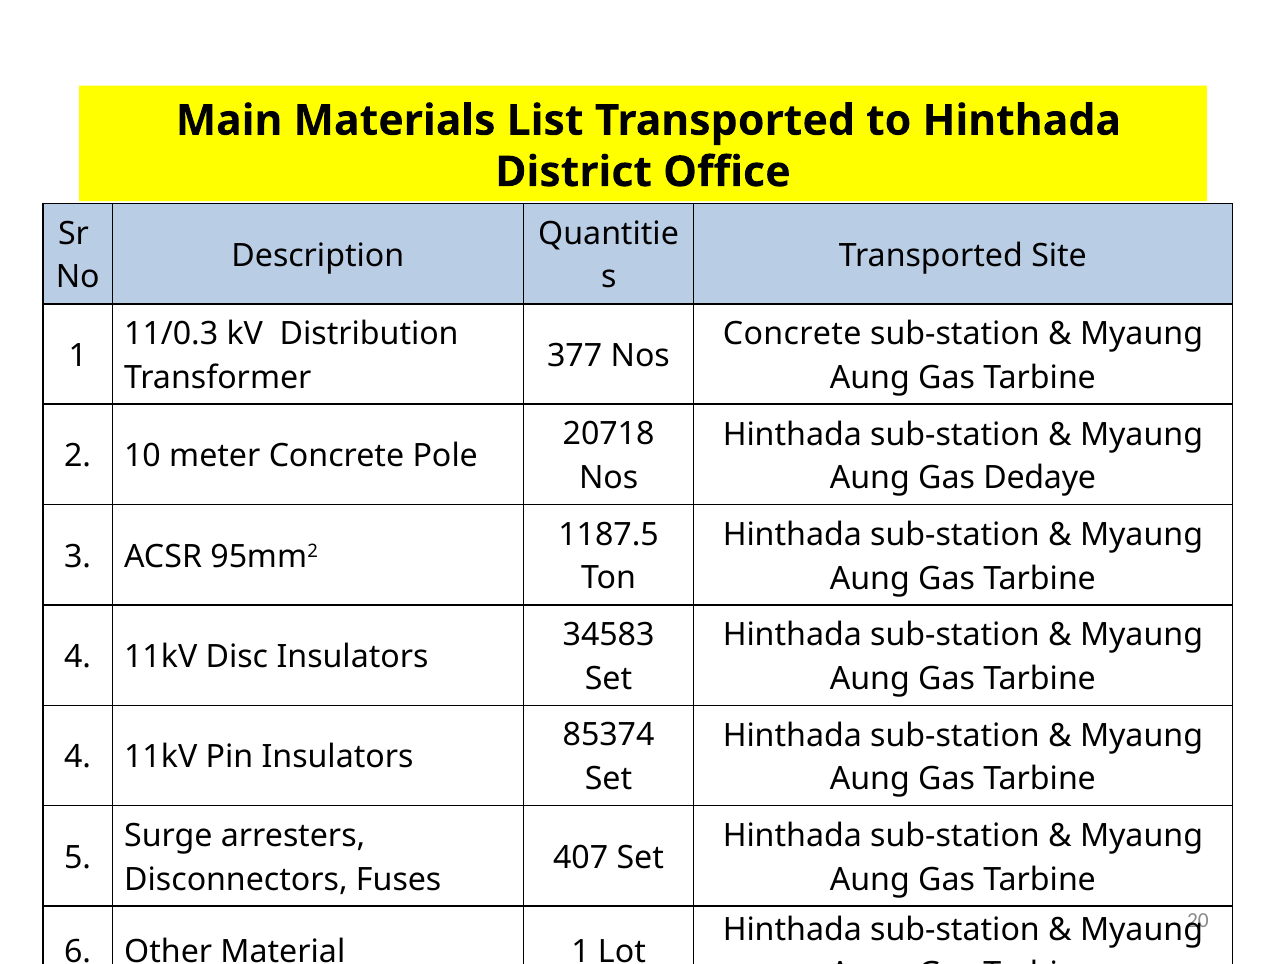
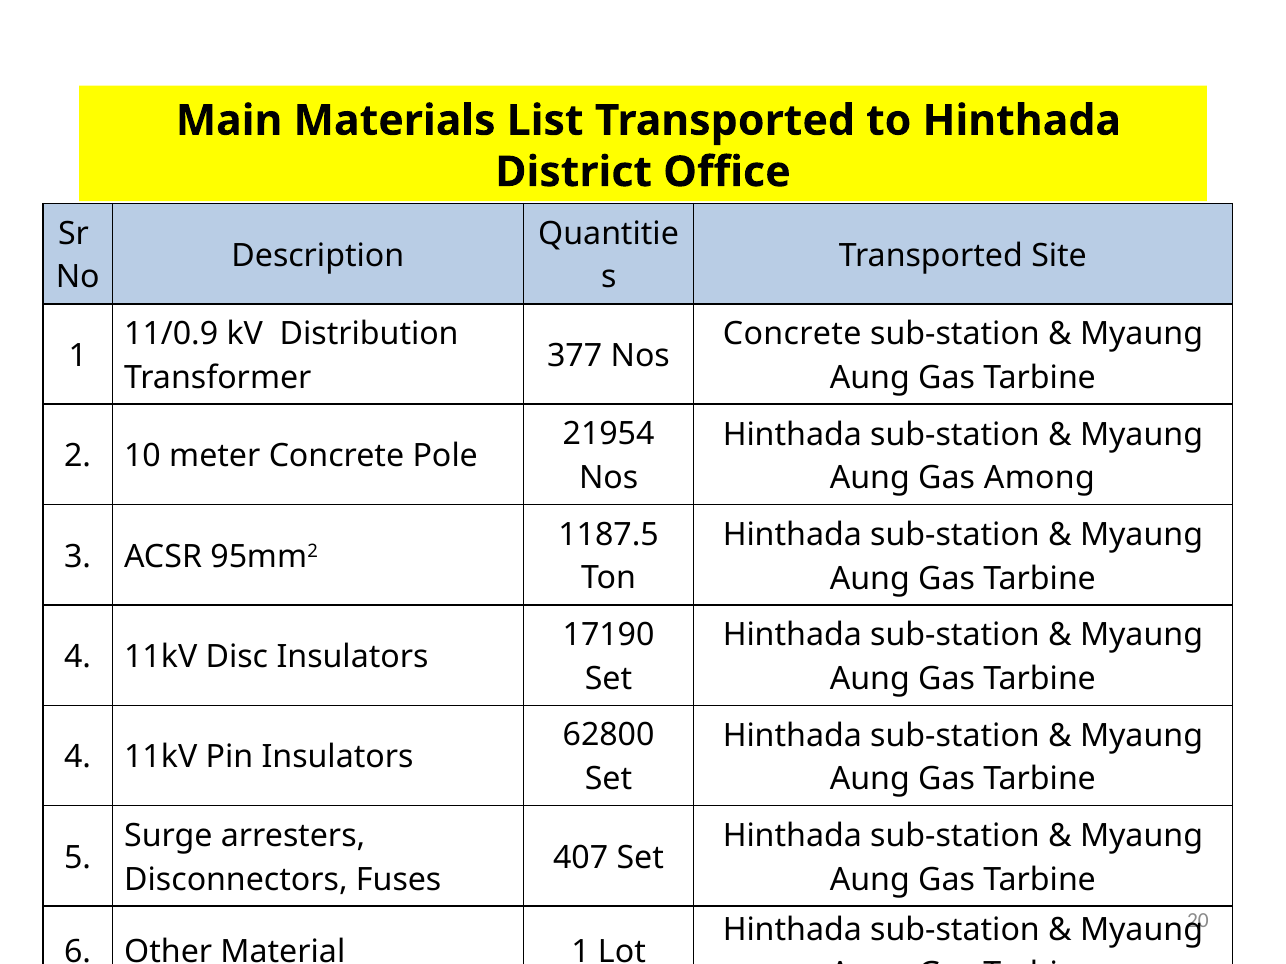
11/0.3: 11/0.3 -> 11/0.9 (171, 334)
20718: 20718 -> 21954 (609, 435)
Dedaye: Dedaye -> Among (1039, 479)
34583: 34583 -> 17190 (609, 635)
85374: 85374 -> 62800 (609, 736)
